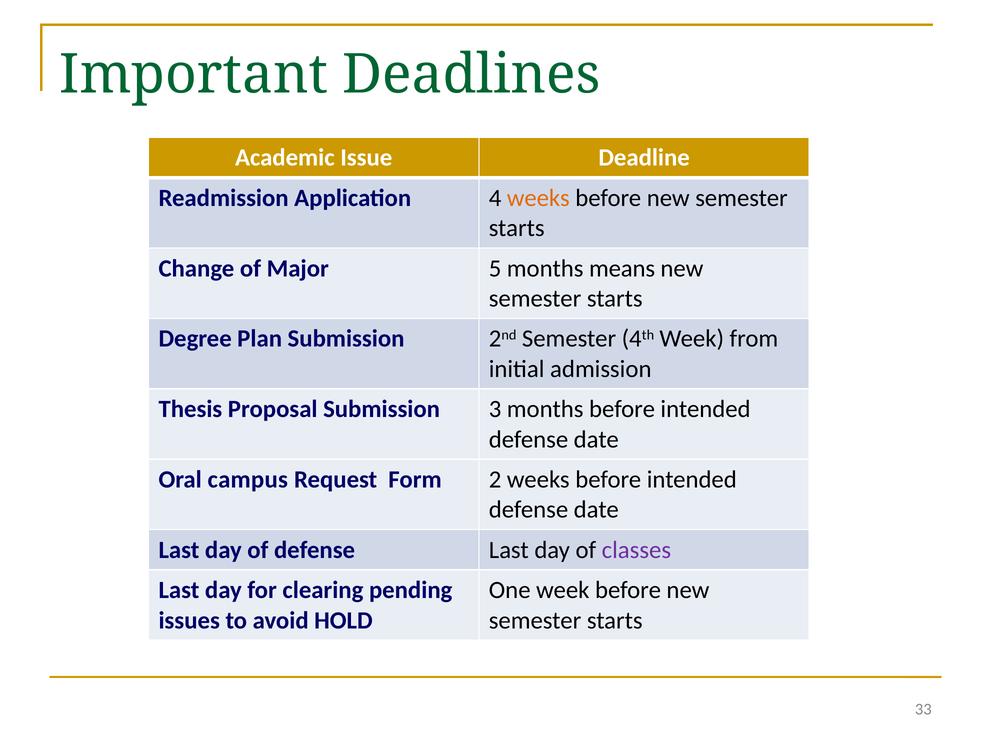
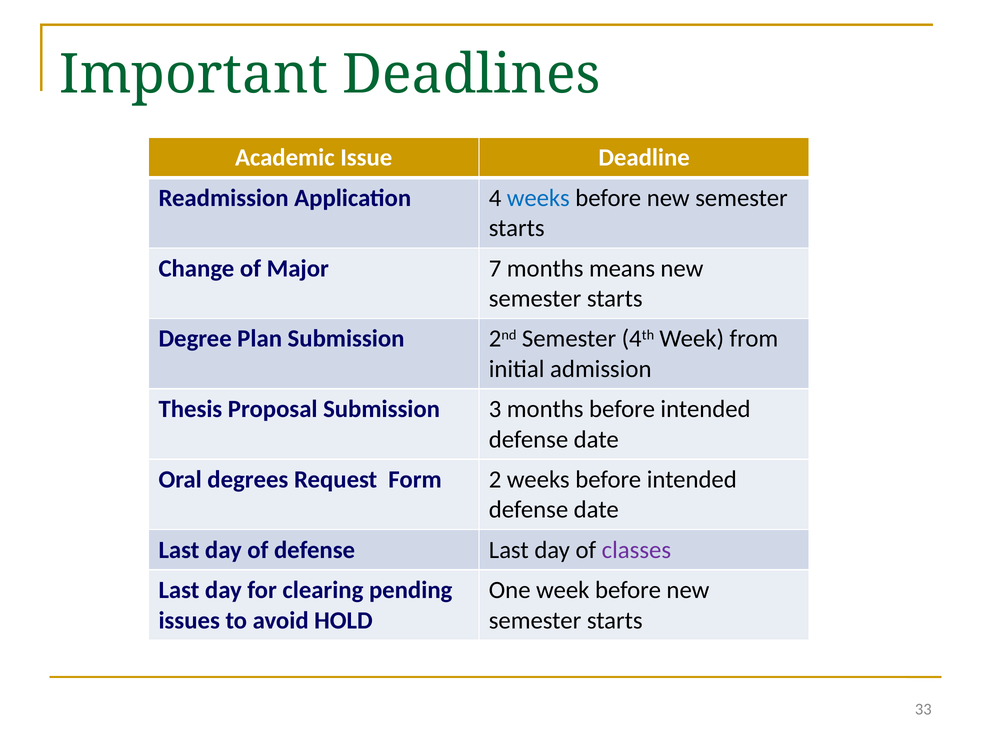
weeks colour: orange -> blue (538, 198)
5: 5 -> 7 (495, 268)
campus: campus -> degrees (248, 480)
